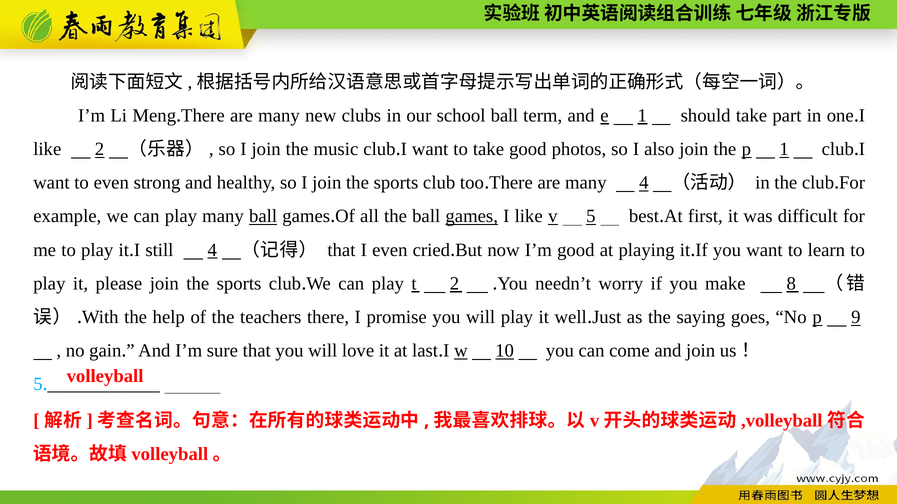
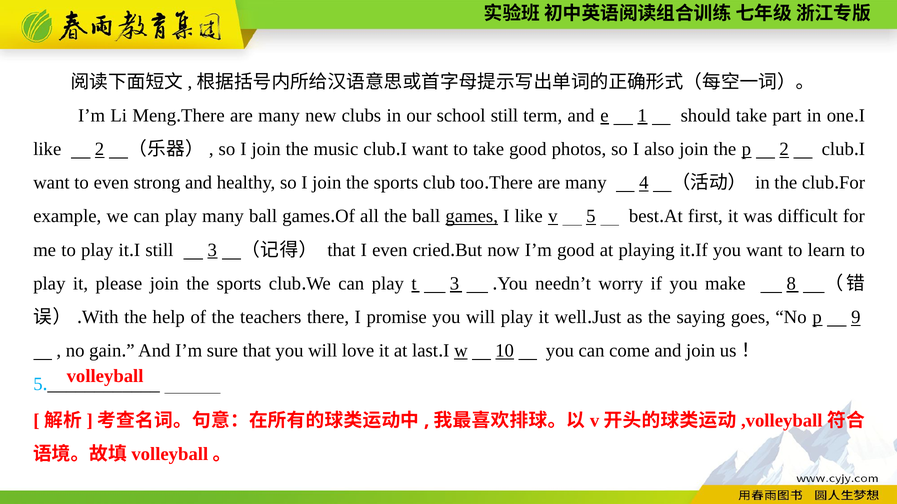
school ball: ball -> still (504, 116)
p 1: 1 -> 2 (784, 149)
ball underline: present -> none (263, 217)
still 4: 4 -> 3 (212, 250)
t 2: 2 -> 3 (455, 284)
